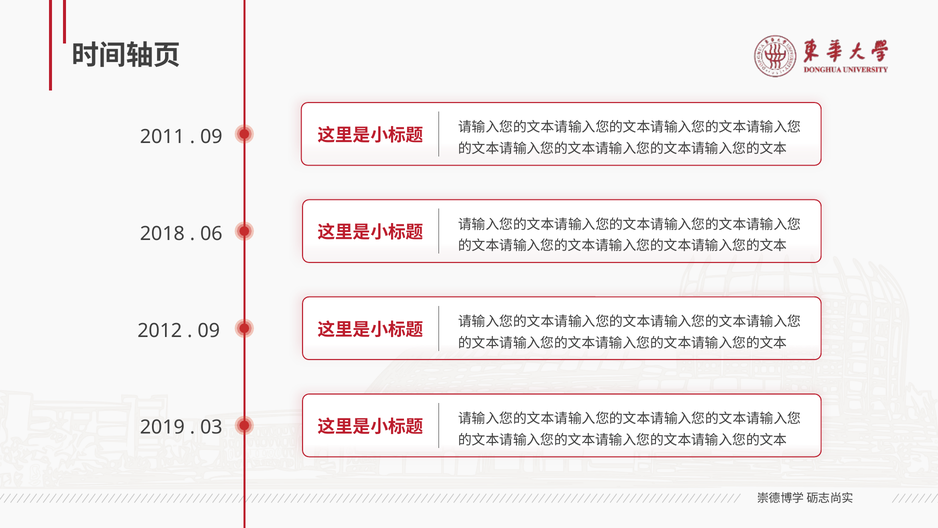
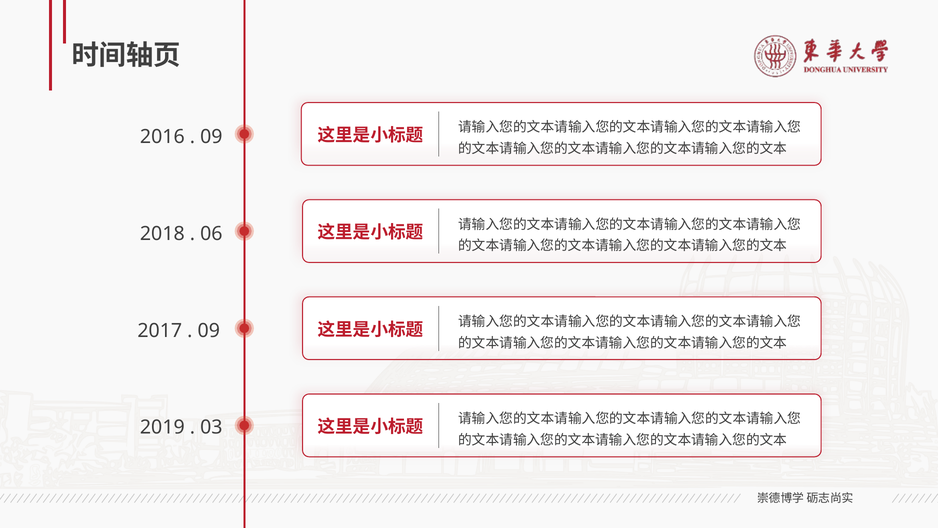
2011: 2011 -> 2016 (162, 137)
2012: 2012 -> 2017 (160, 330)
